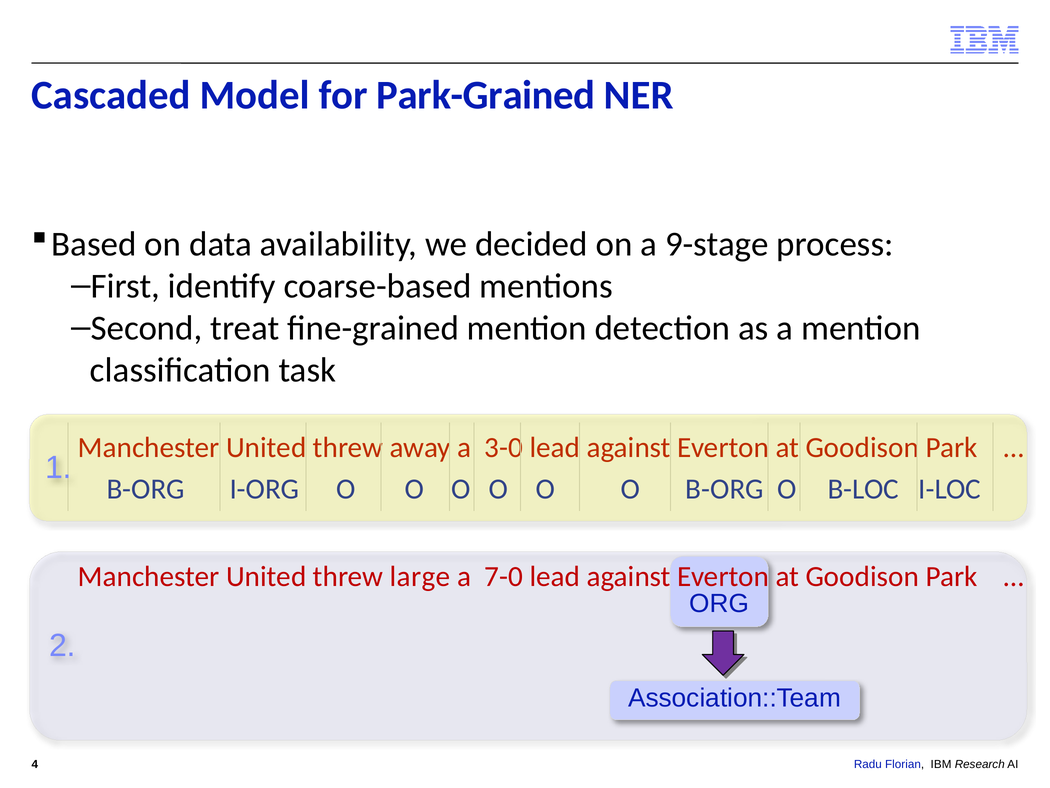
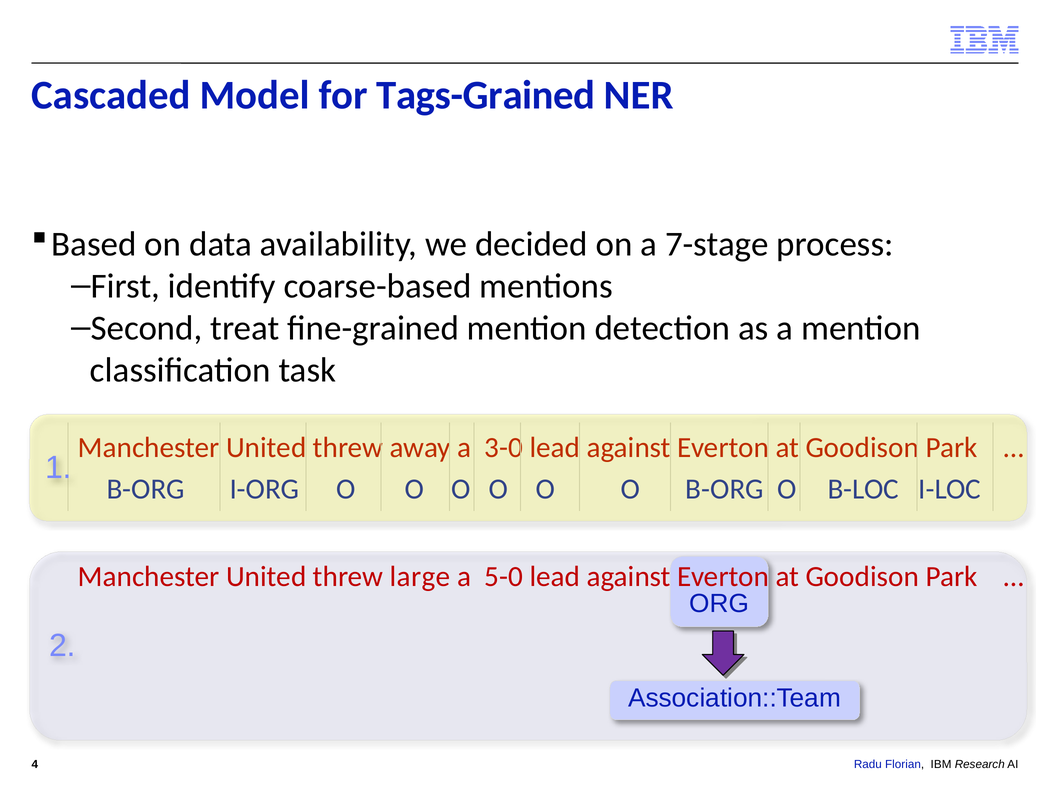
Park-Grained: Park-Grained -> Tags-Grained (486, 95)
9-stage: 9-stage -> 7-stage (717, 244)
7-0: 7-0 -> 5-0 (504, 576)
